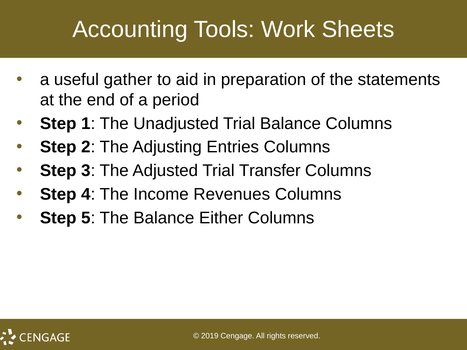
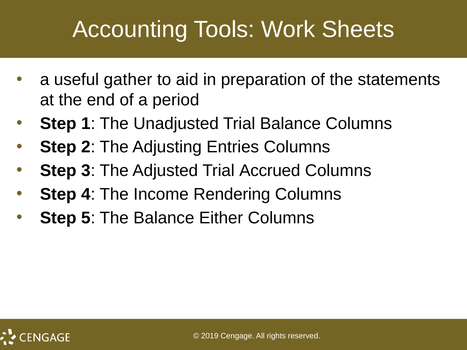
Transfer: Transfer -> Accrued (270, 171)
Revenues: Revenues -> Rendering (232, 194)
